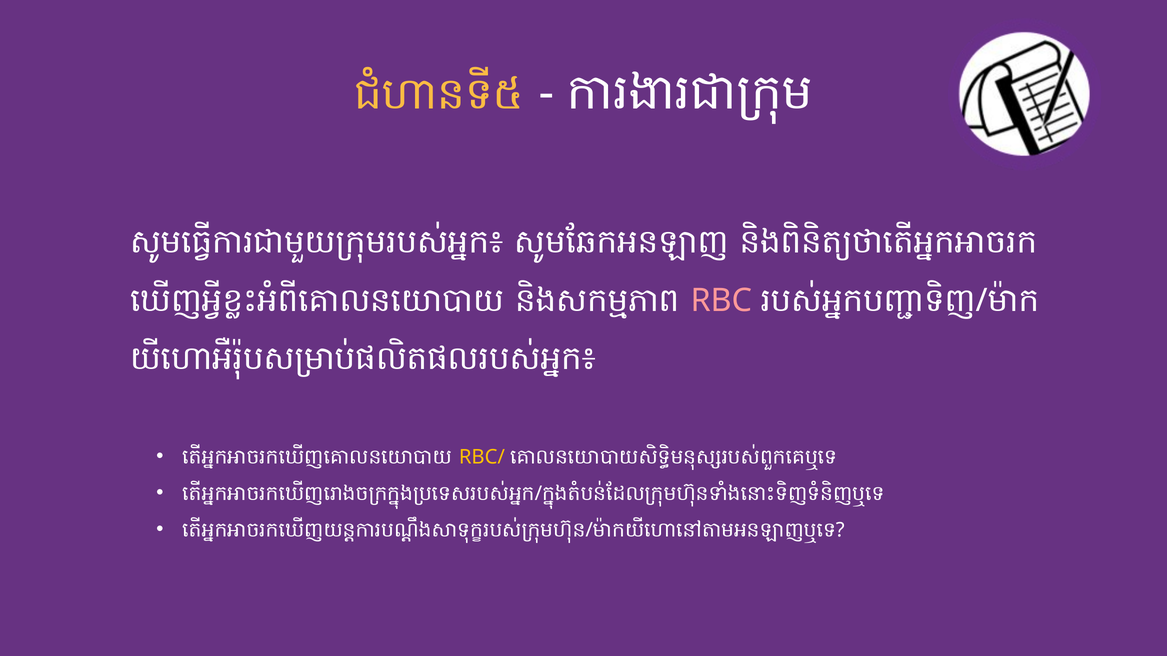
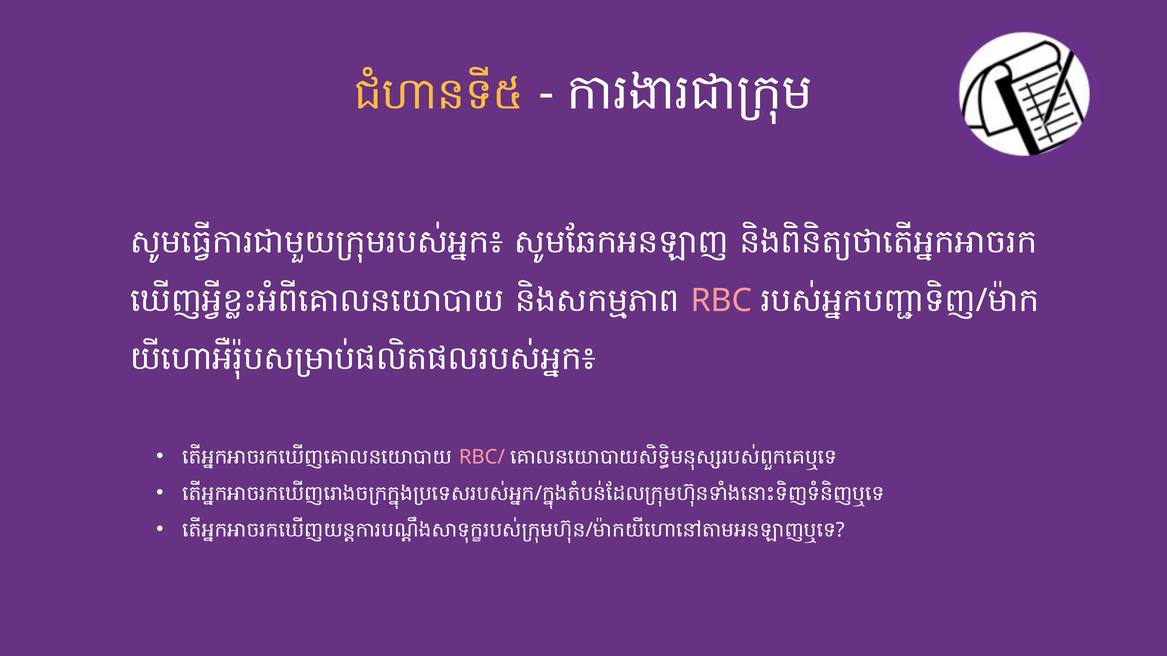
RBC/ colour: yellow -> pink (482, 457)
